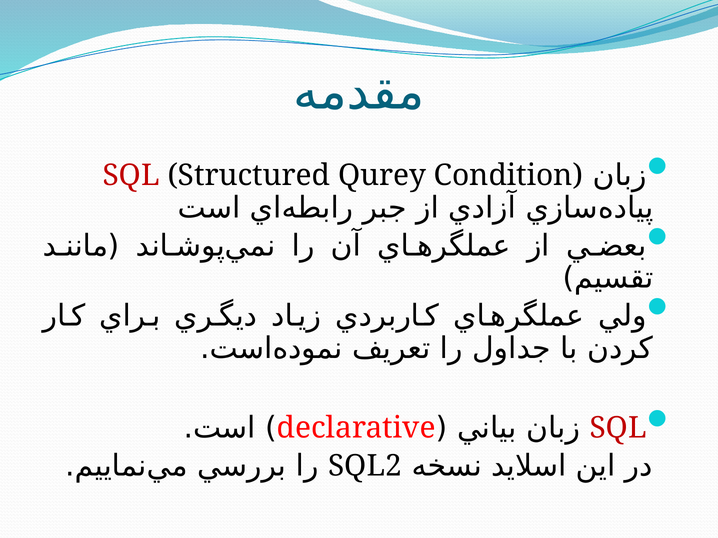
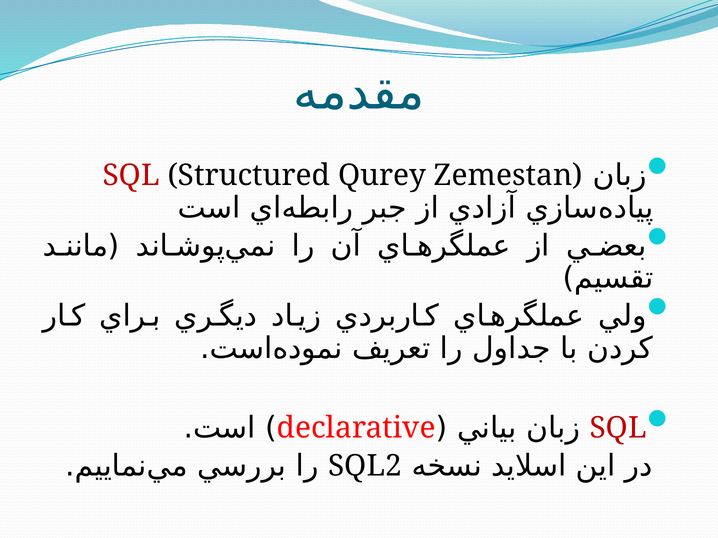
Condition: Condition -> Zemestan (508, 176)
